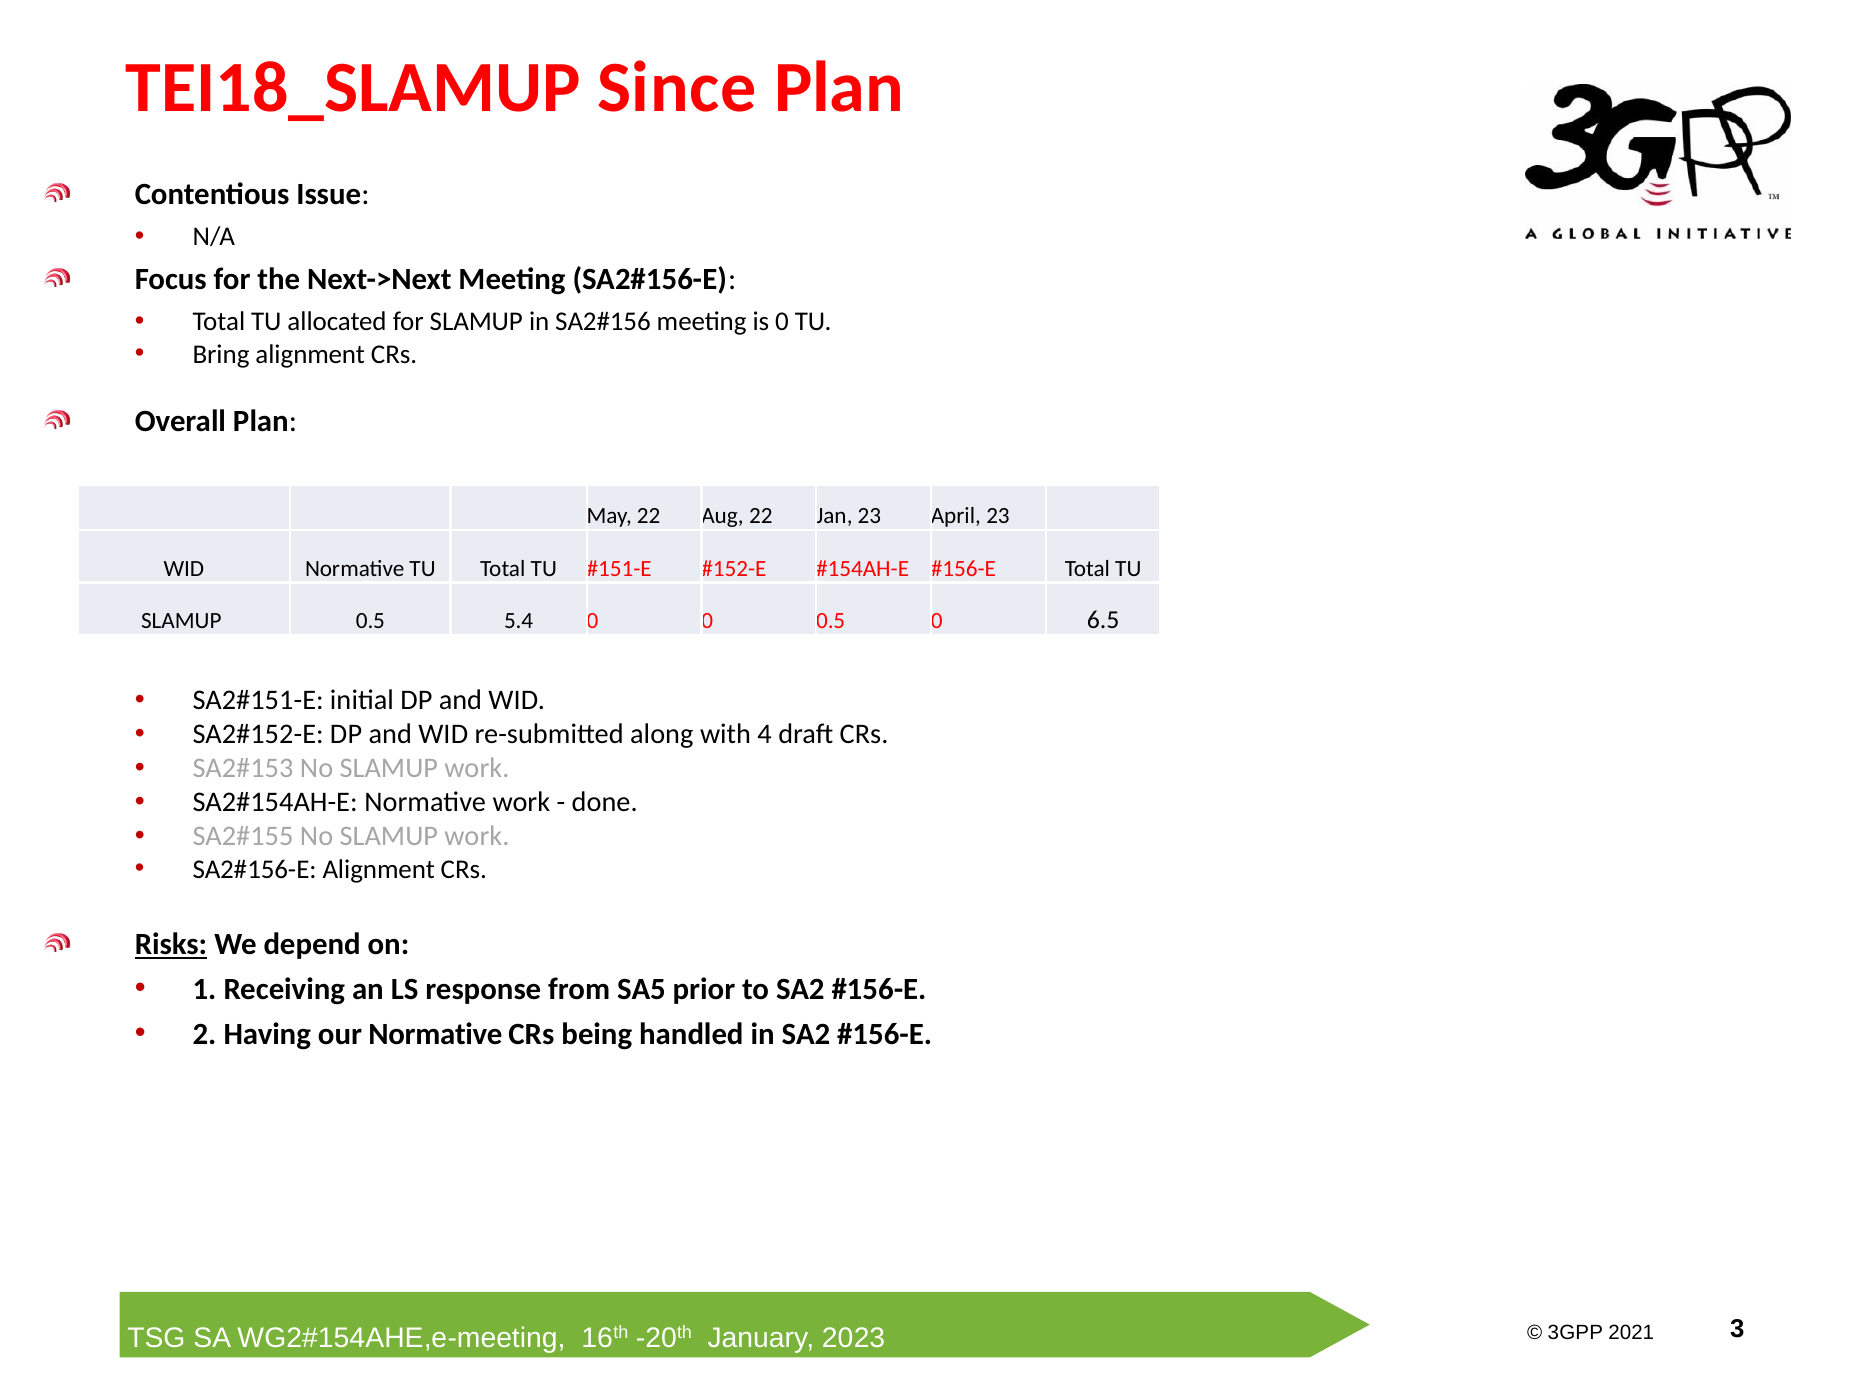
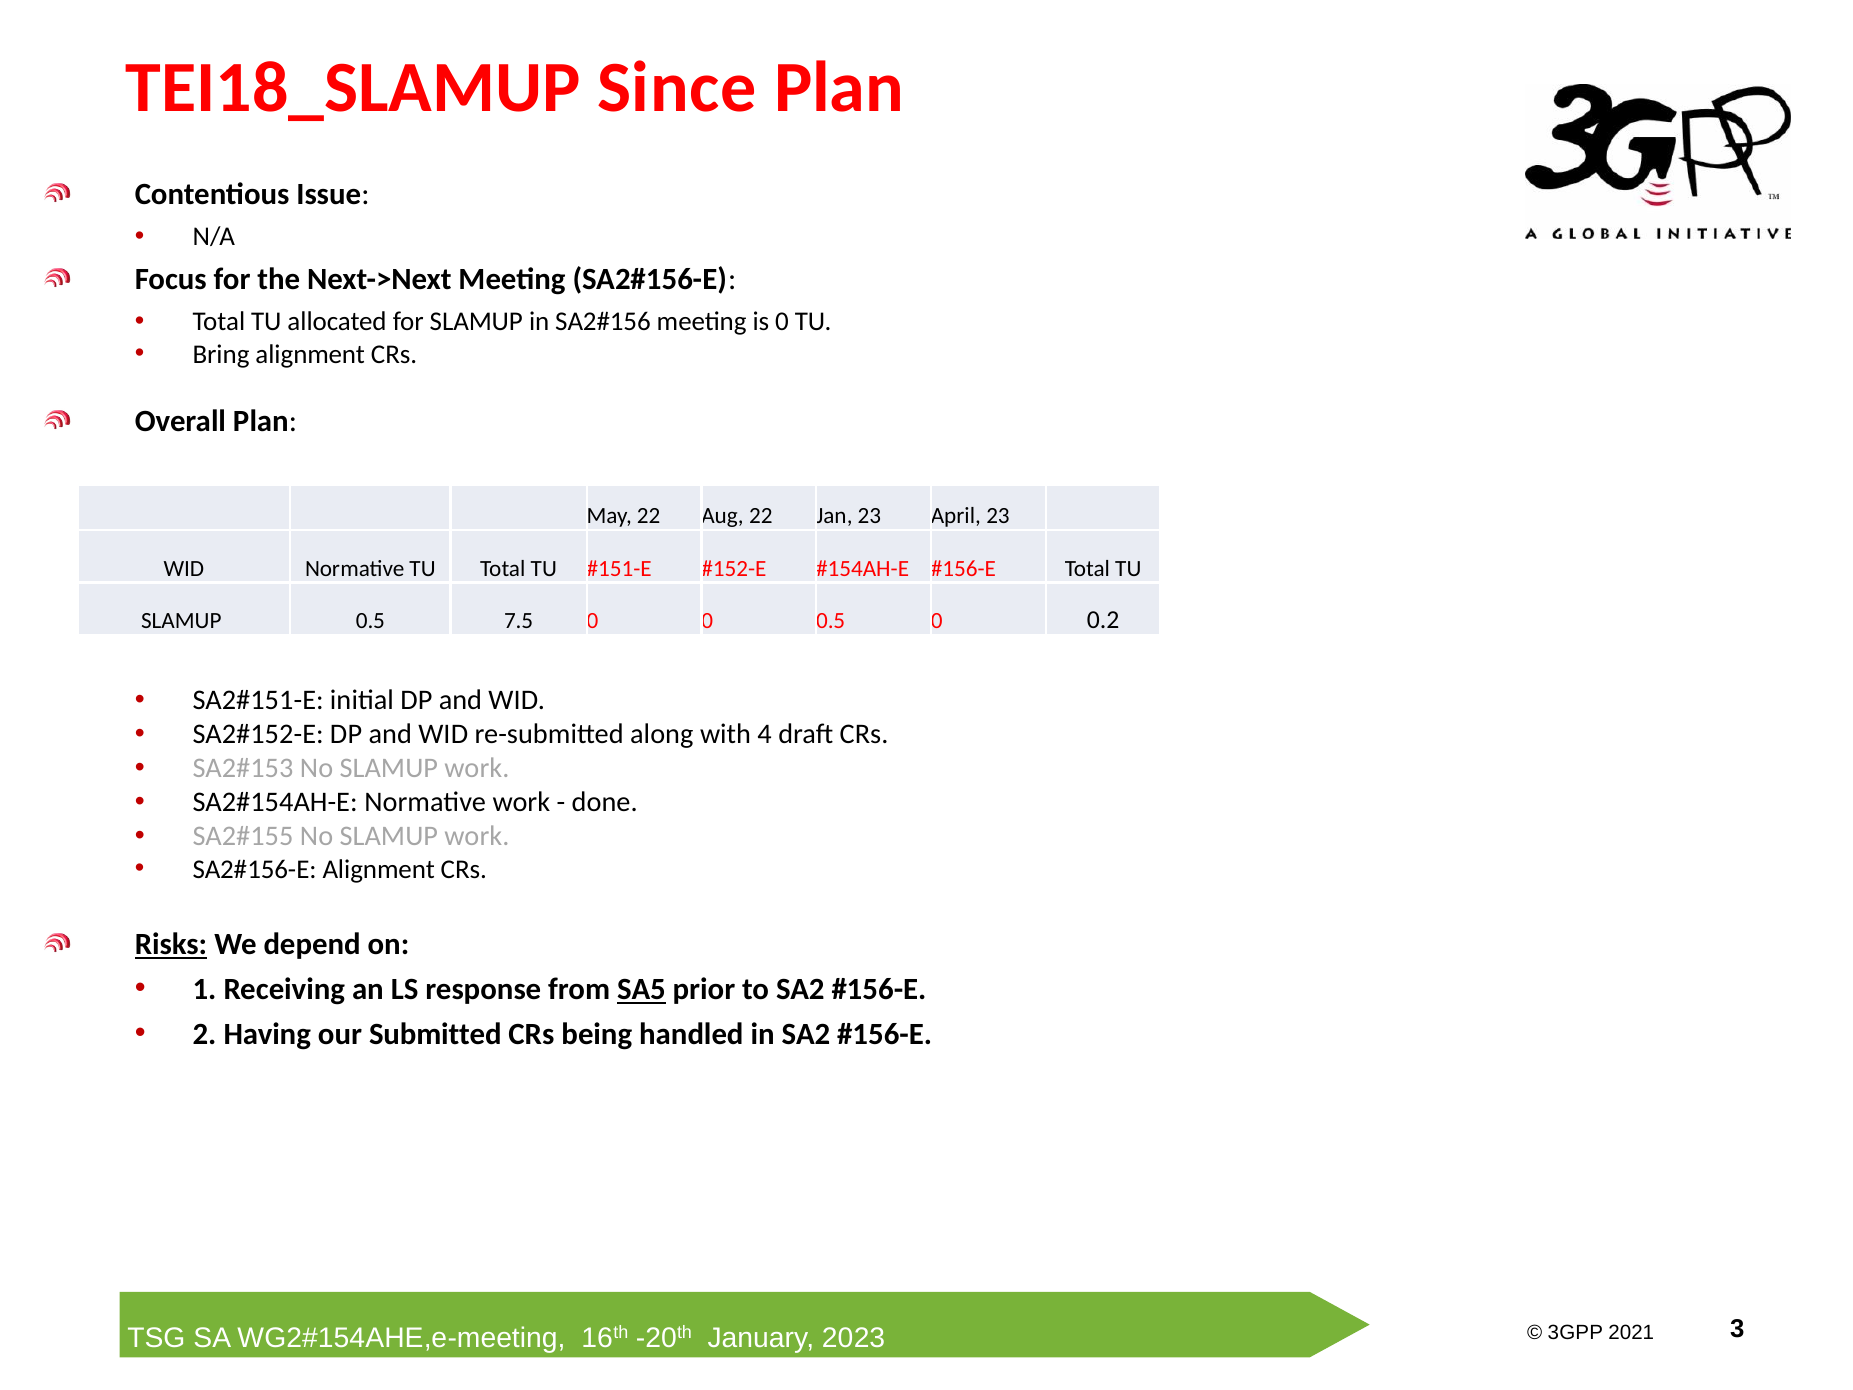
5.4: 5.4 -> 7.5 (519, 621)
6.5: 6.5 -> 0.2 (1103, 620)
SA5 underline: none -> present (641, 989)
our Normative: Normative -> Submitted (435, 1034)
